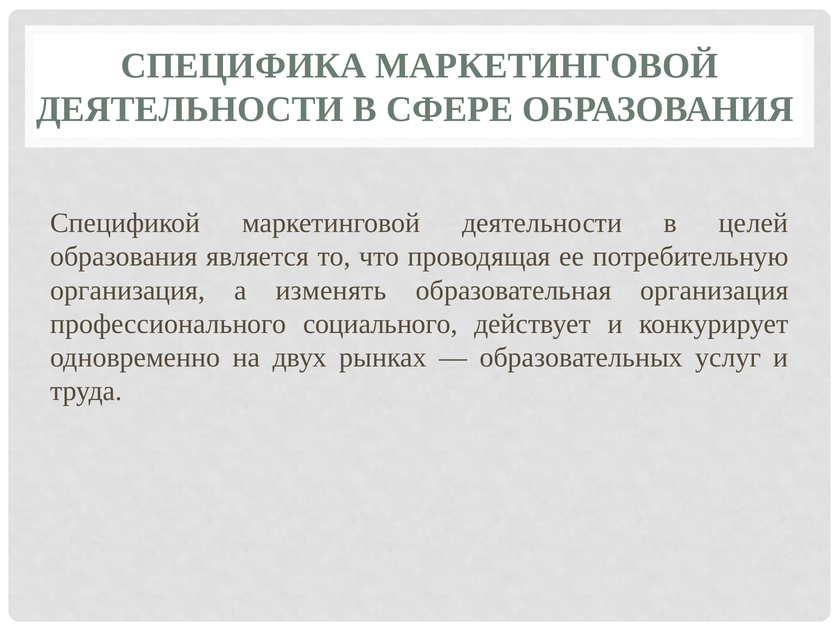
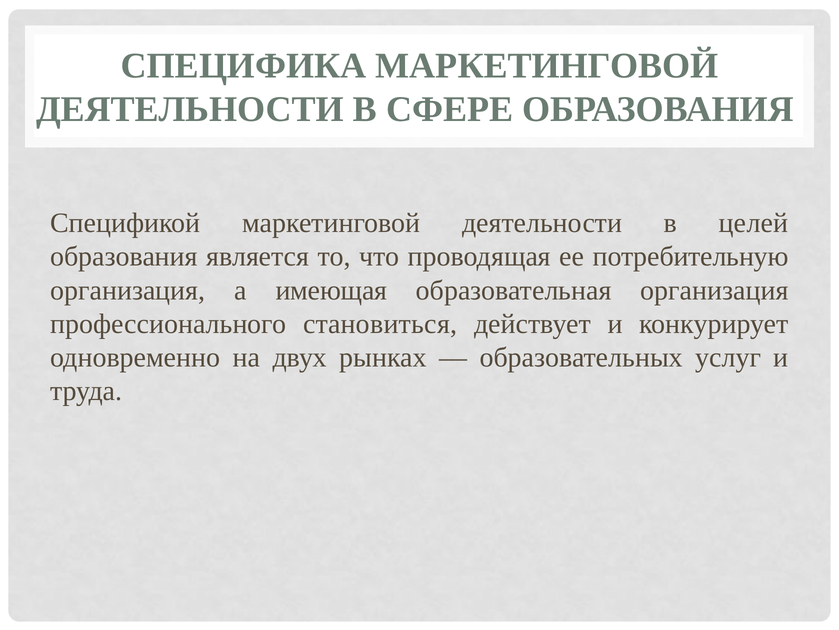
изменять: изменять -> имеющая (331, 290)
социального: социального -> становиться (380, 324)
